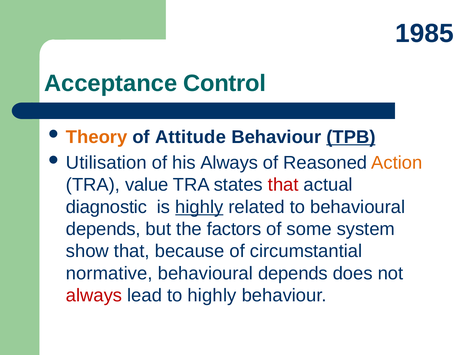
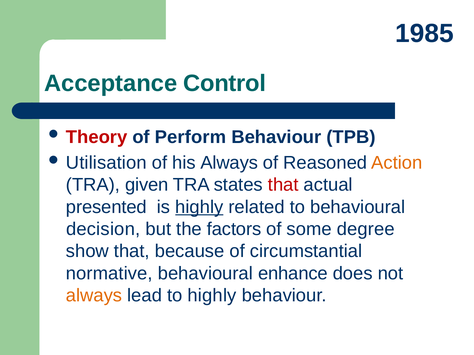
Theory colour: orange -> red (97, 137)
Attitude: Attitude -> Perform (191, 137)
TPB underline: present -> none (351, 137)
value: value -> given (147, 185)
diagnostic: diagnostic -> presented (106, 207)
depends: depends -> decision (103, 229)
system: system -> degree (366, 229)
depends: depends -> enhance (293, 274)
always colour: red -> orange (94, 296)
